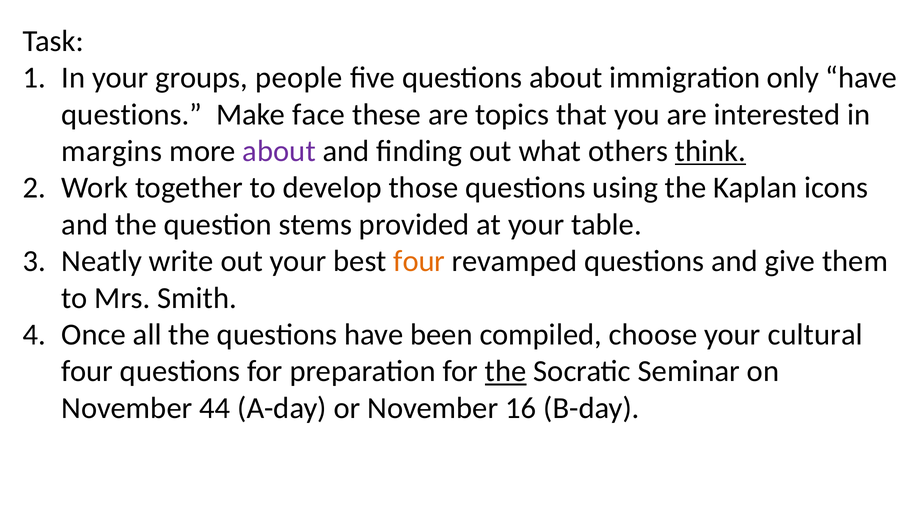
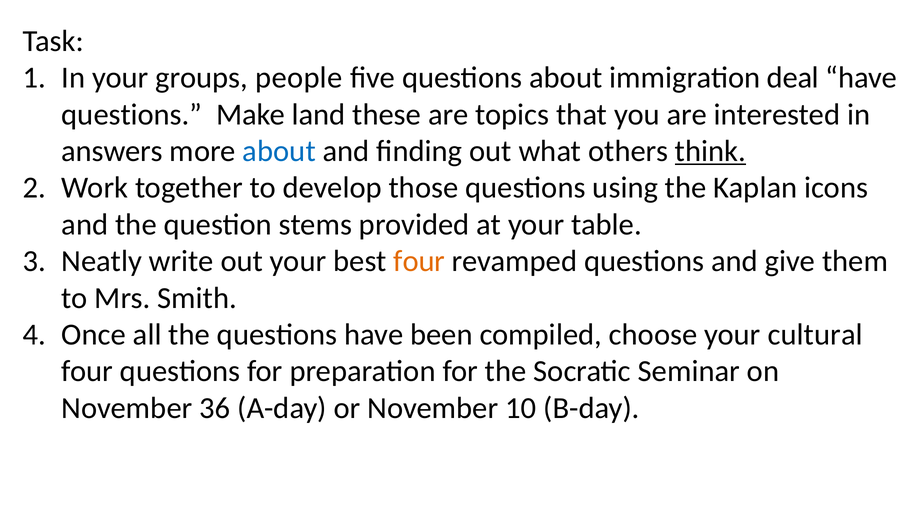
only: only -> deal (793, 78)
face: face -> land (319, 115)
margins: margins -> answers (112, 151)
about colour: purple -> blue (279, 151)
the underline: present -> none (506, 372)
44: 44 -> 36 (215, 408)
16: 16 -> 10 (521, 408)
